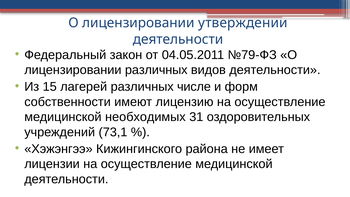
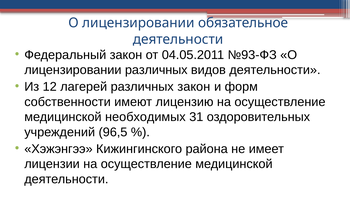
утверждении: утверждении -> обязательное (243, 23)
№79-ФЗ: №79-ФЗ -> №93-ФЗ (252, 55)
15: 15 -> 12 (50, 87)
различных числе: числе -> закон (194, 87)
73,1: 73,1 -> 96,5 (113, 132)
